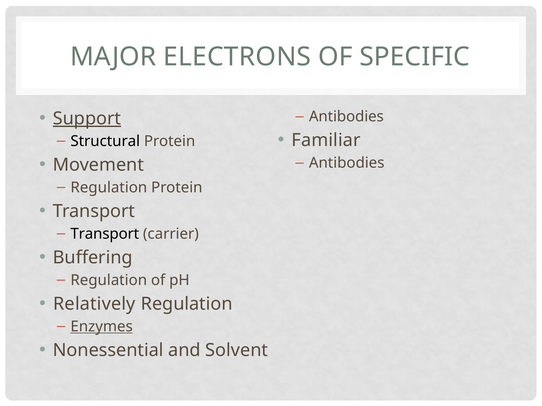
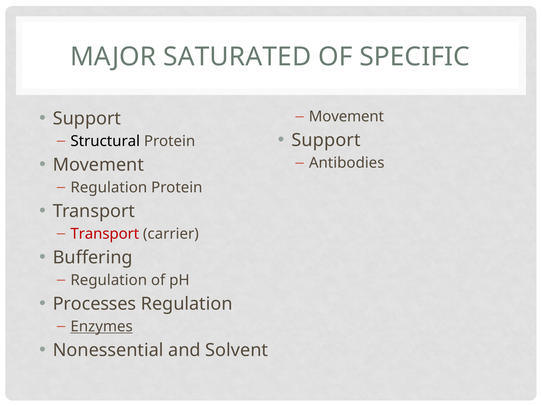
ELECTRONS: ELECTRONS -> SATURATED (237, 57)
Antibodies: Antibodies -> Movement (346, 117)
Support underline: present -> none (87, 119)
Familiar: Familiar -> Support (326, 140)
Transport colour: black -> red (105, 234)
Relatively: Relatively -> Processes (95, 304)
